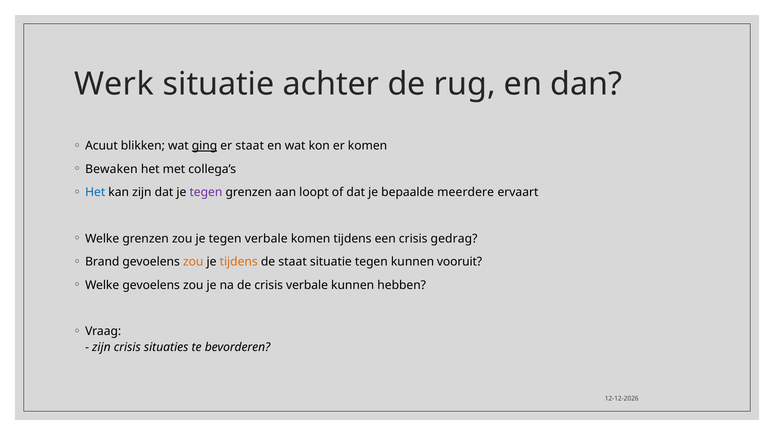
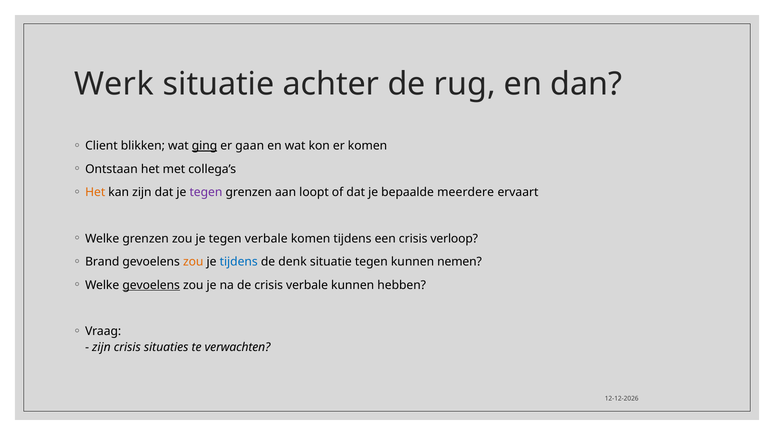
Acuut: Acuut -> Client (101, 146)
er staat: staat -> gaan (250, 146)
Bewaken: Bewaken -> Ontstaan (111, 169)
Het colour: blue -> orange (95, 192)
gedrag: gedrag -> verloop (454, 239)
tijdens colour: orange -> blue (239, 262)
de staat: staat -> denk (293, 262)
vooruit: vooruit -> nemen (460, 262)
gevoelens underline: none -> present (151, 285)
bevorderen: bevorderen -> verwachten (238, 348)
